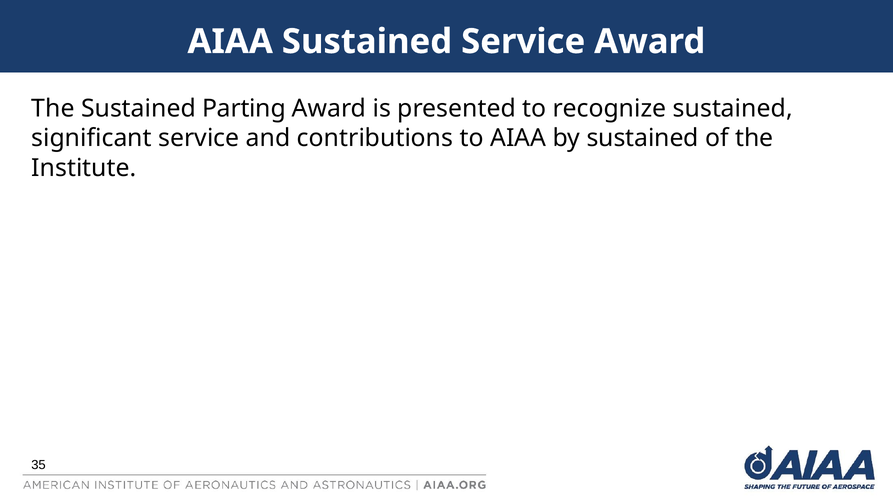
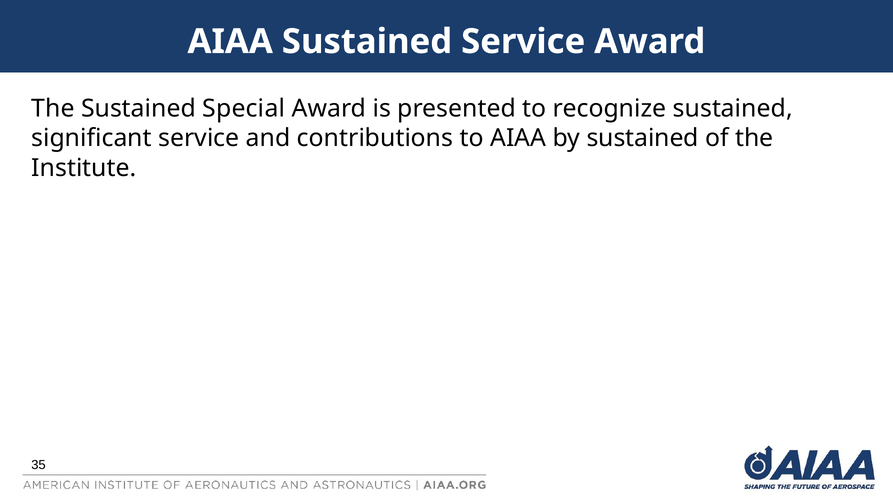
Parting: Parting -> Special (244, 109)
